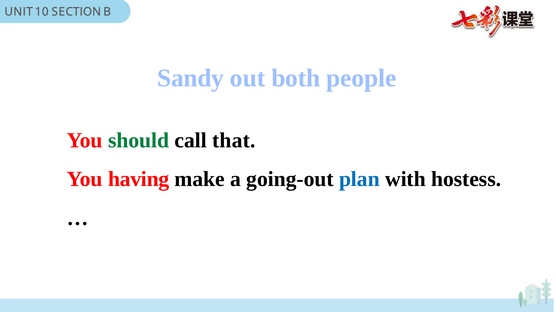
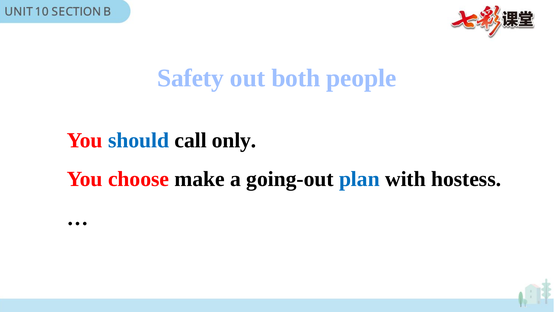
Sandy: Sandy -> Safety (191, 78)
should colour: green -> blue (139, 140)
that: that -> only (234, 140)
having: having -> choose (139, 179)
